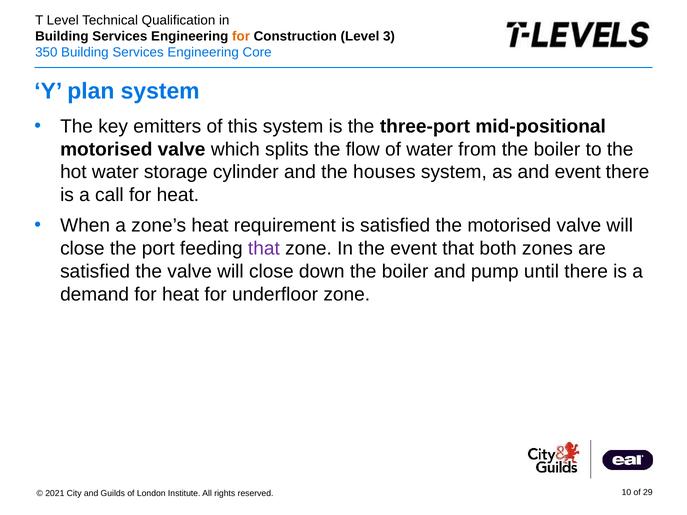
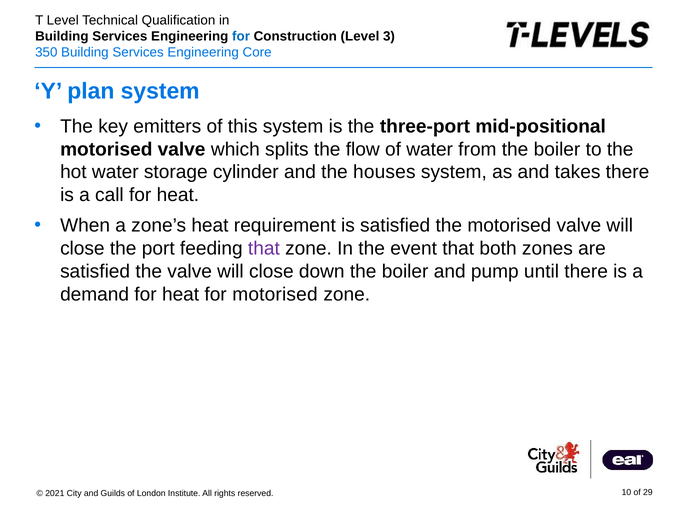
for colour: orange -> blue (241, 36)
and event: event -> takes (578, 172)
for underfloor: underfloor -> motorised (275, 294)
